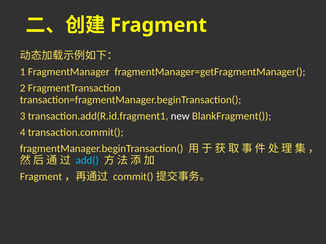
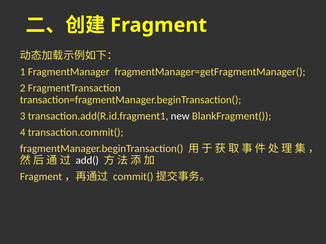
add( colour: light blue -> white (87, 161)
